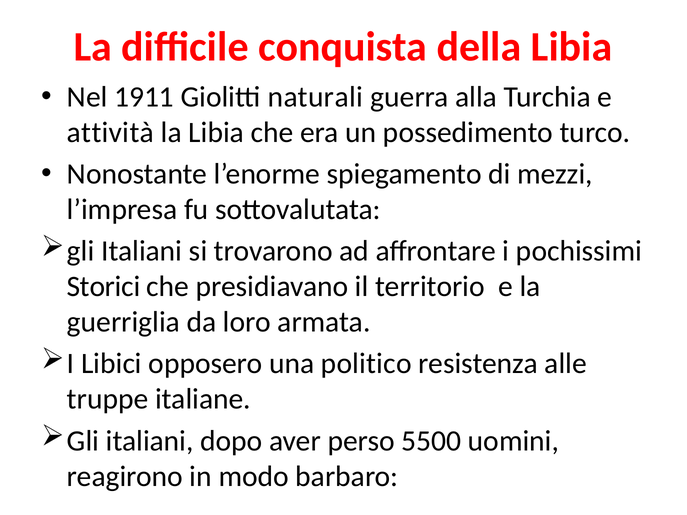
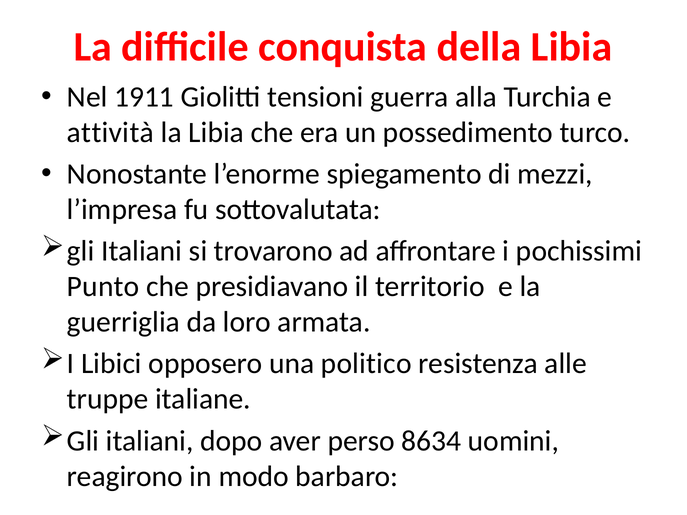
naturali: naturali -> tensioni (315, 97)
Storici: Storici -> Punto (103, 287)
5500: 5500 -> 8634 (431, 441)
